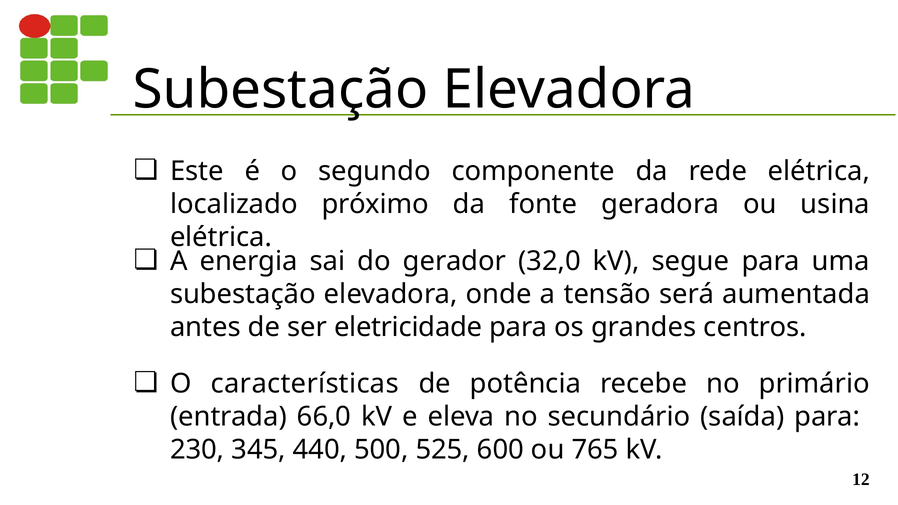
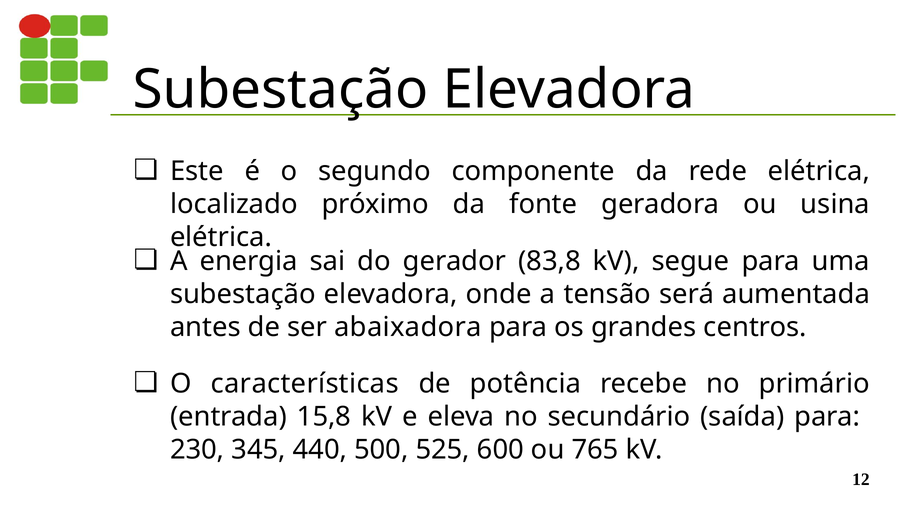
32,0: 32,0 -> 83,8 (550, 261)
eletricidade: eletricidade -> abaixadora (408, 327)
66,0: 66,0 -> 15,8 (324, 417)
